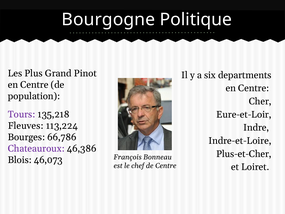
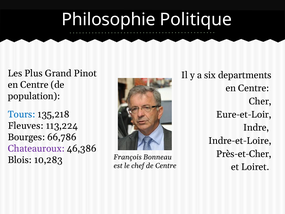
Bourgogne: Bourgogne -> Philosophie (109, 20)
Tours colour: purple -> blue (22, 114)
Plus-et-Cher: Plus-et-Cher -> Près-et-Cher (244, 154)
46,073: 46,073 -> 10,283 (48, 160)
